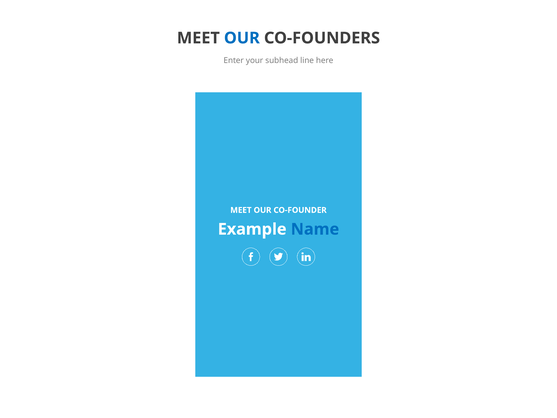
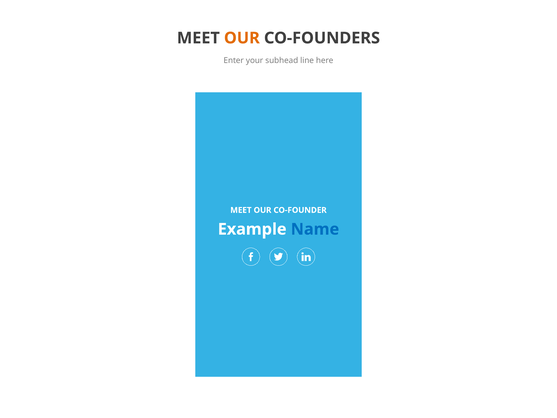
OUR colour: blue -> orange (242, 38)
